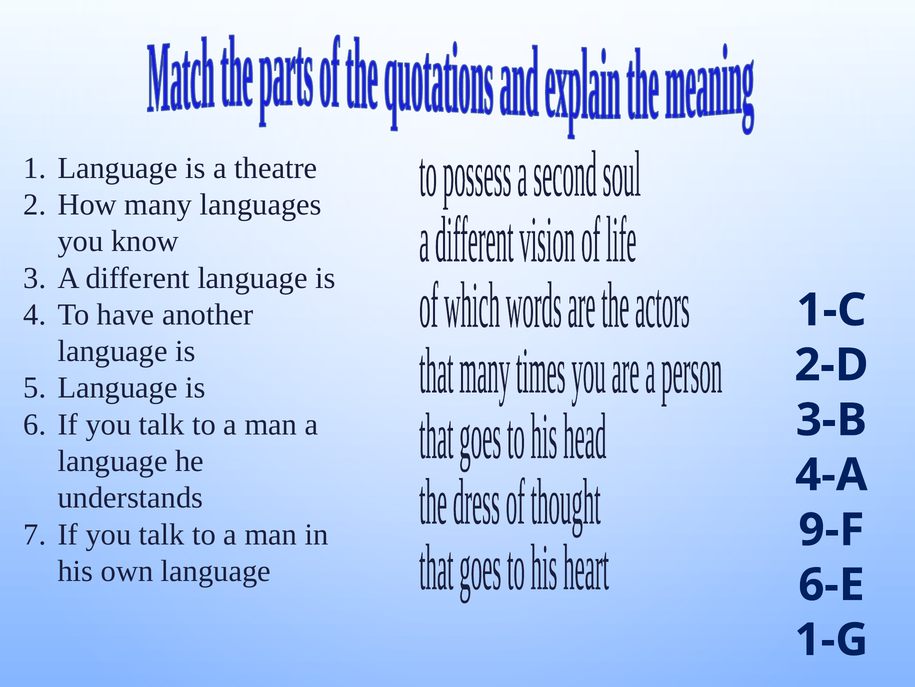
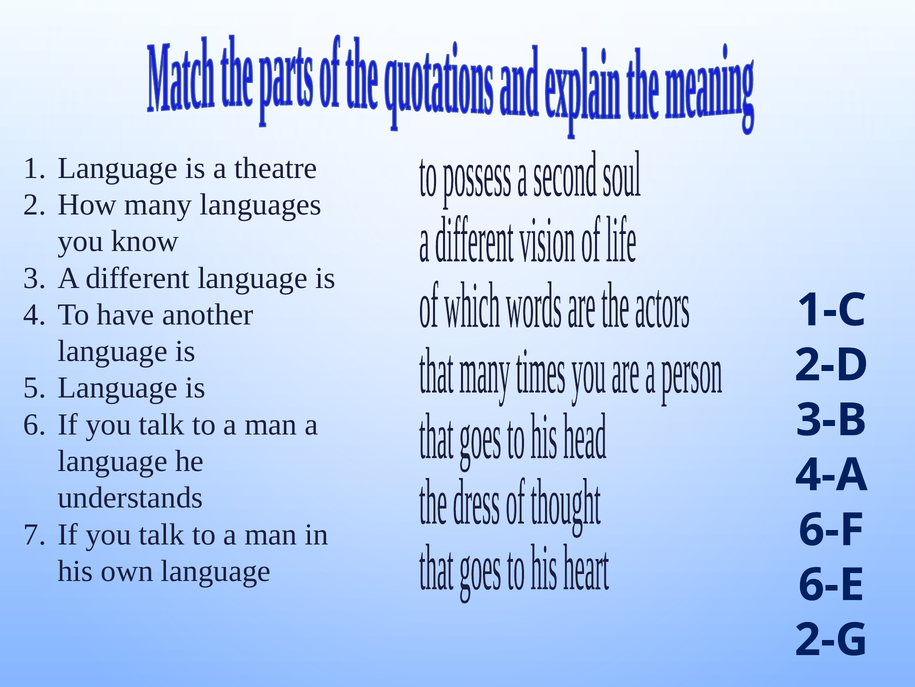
9-F: 9-F -> 6-F (831, 529)
1-G: 1-G -> 2-G (831, 639)
